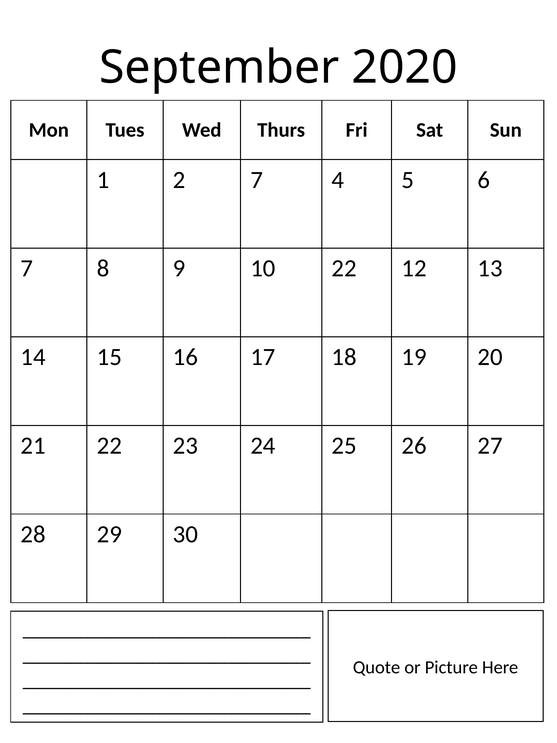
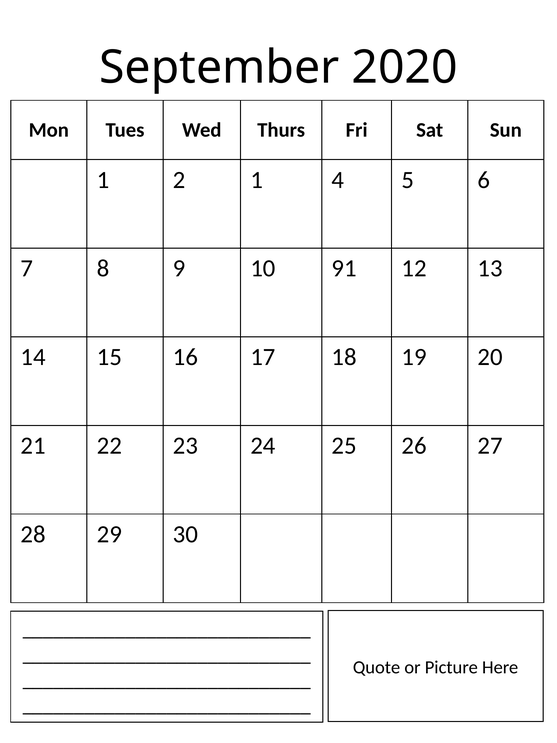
2 7: 7 -> 1 (257, 180)
10 22: 22 -> 91 (344, 268)
